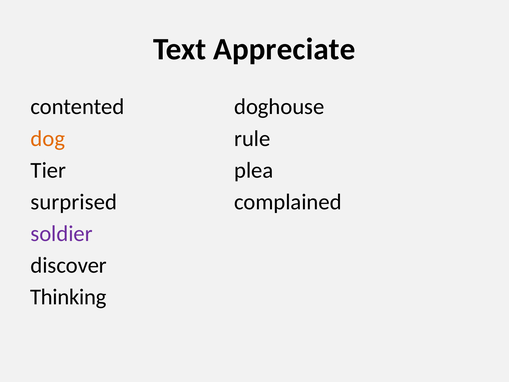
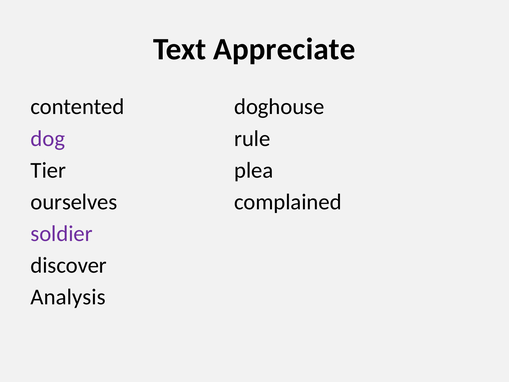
dog colour: orange -> purple (48, 138)
surprised: surprised -> ourselves (74, 202)
Thinking: Thinking -> Analysis (68, 297)
